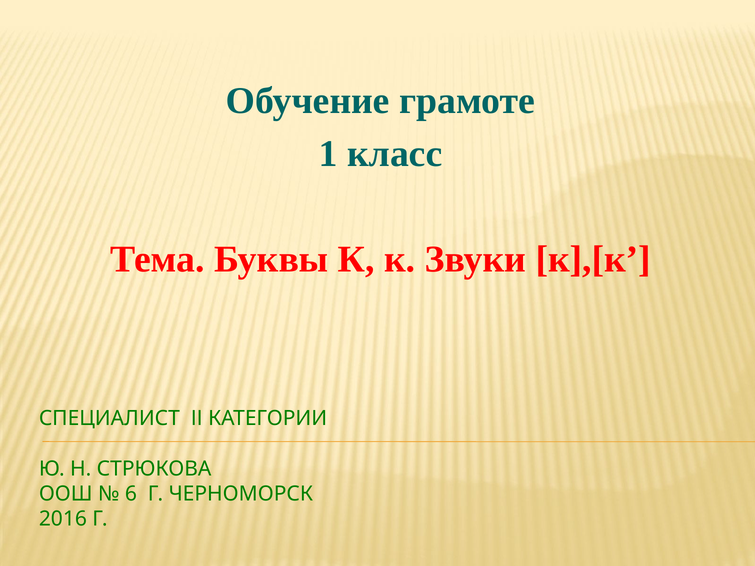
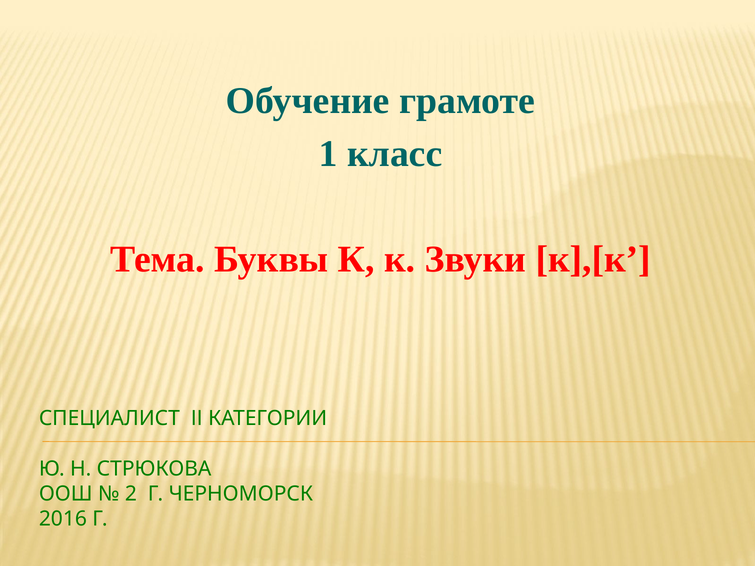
6: 6 -> 2 (131, 494)
